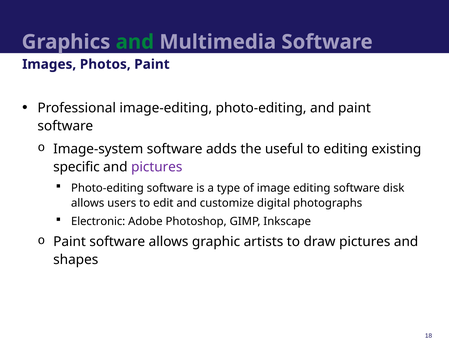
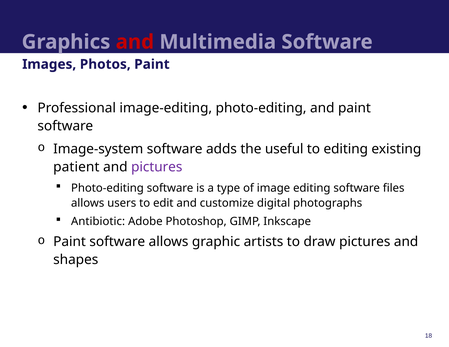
and colour: green -> red (135, 42)
specific: specific -> patient (76, 167)
disk: disk -> files (394, 188)
Electronic: Electronic -> Antibiotic (98, 222)
